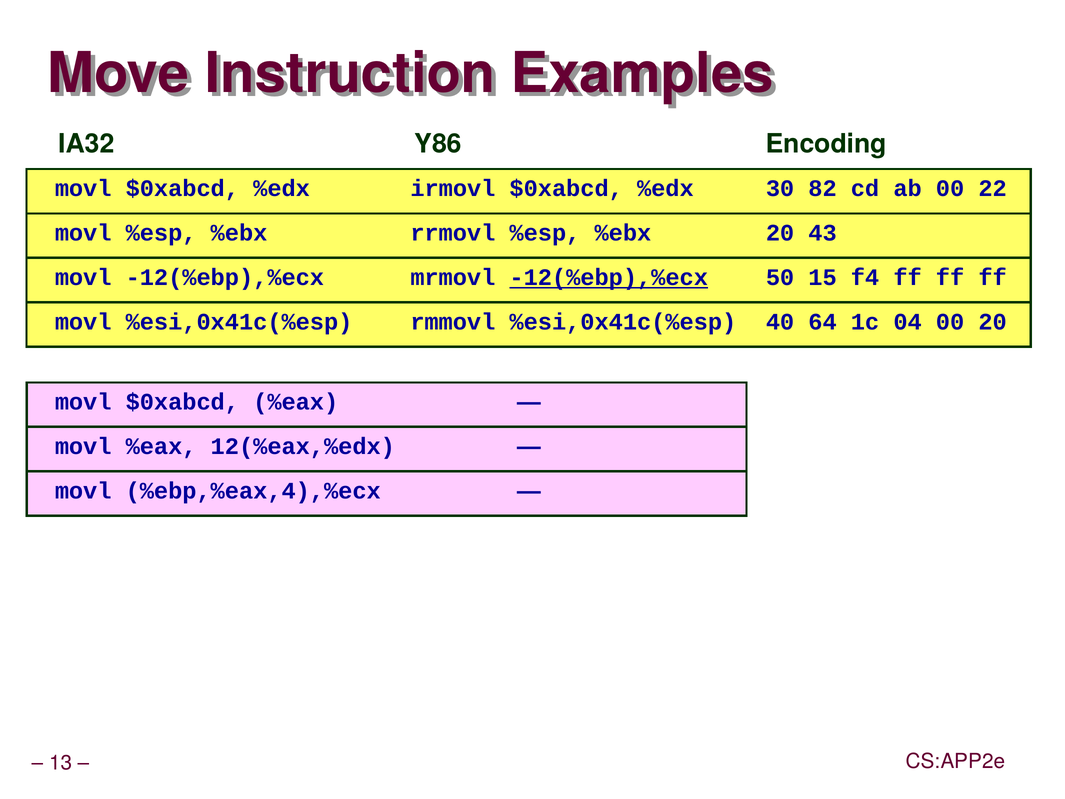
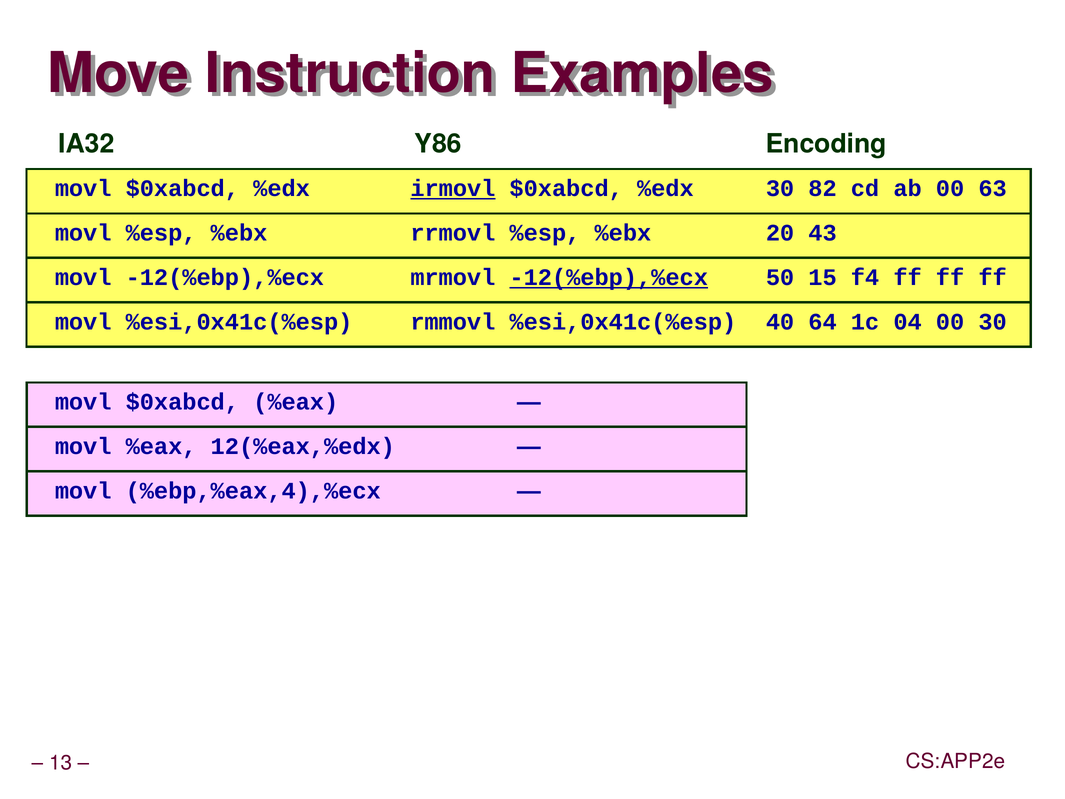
irmovl underline: none -> present (453, 188)
22: 22 -> 63 (993, 188)
00 20: 20 -> 30 (993, 322)
